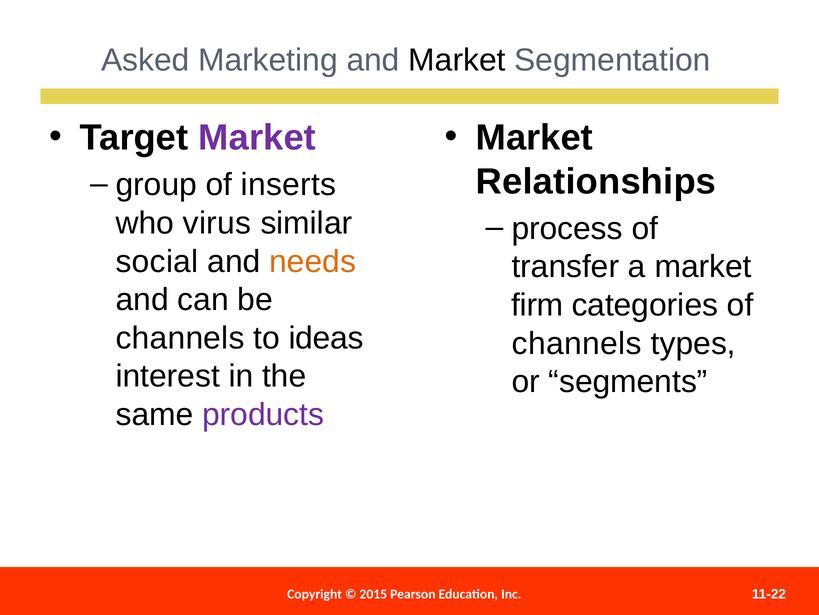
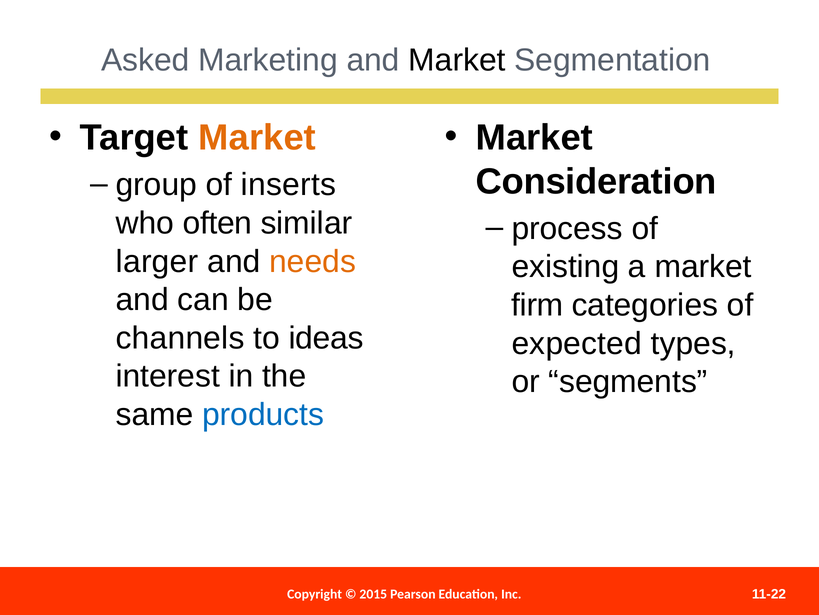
Market colour: purple -> orange (257, 138)
Relationships: Relationships -> Consideration (596, 181)
virus: virus -> often (217, 223)
social: social -> larger (157, 261)
transfer: transfer -> existing (565, 267)
channels: channels -> expected (577, 343)
products colour: purple -> blue (263, 414)
